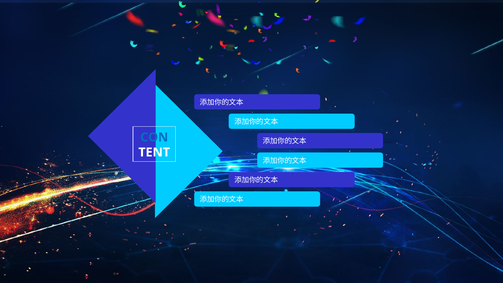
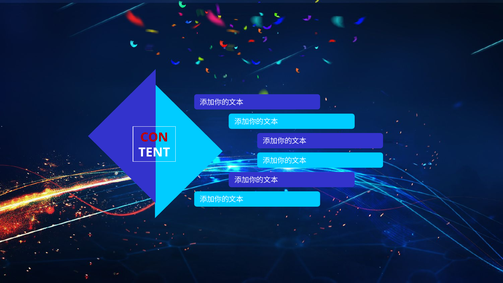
CON colour: blue -> red (154, 137)
